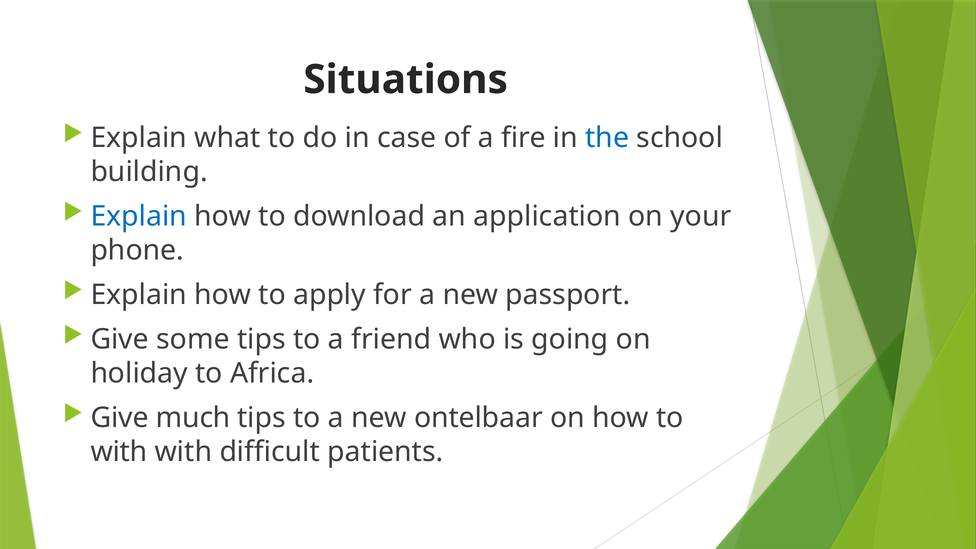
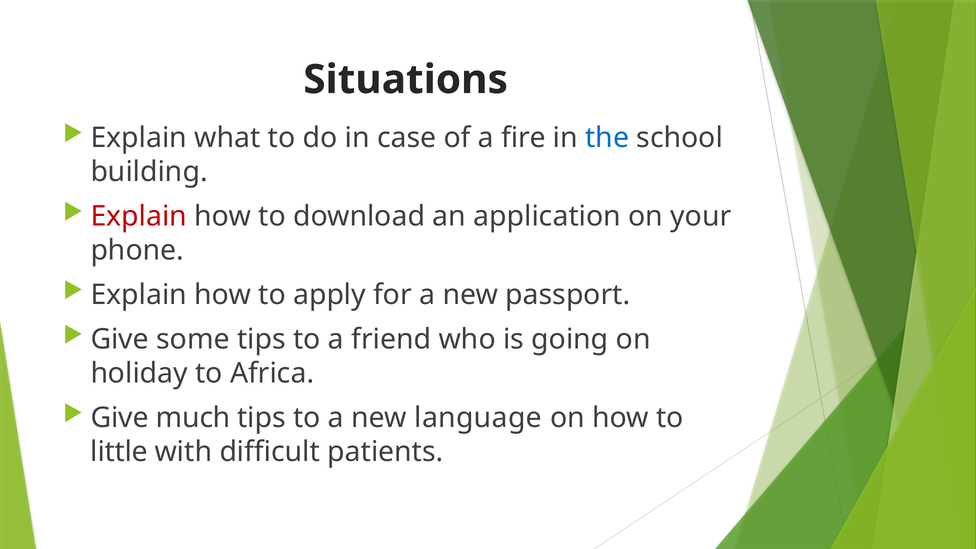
Explain colour: blue -> red (139, 216)
ontelbaar: ontelbaar -> language (478, 418)
with: with -> little (119, 452)
